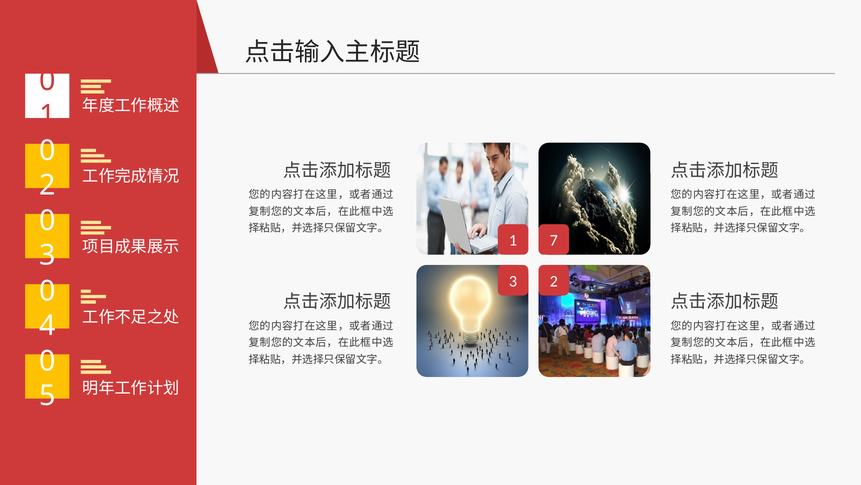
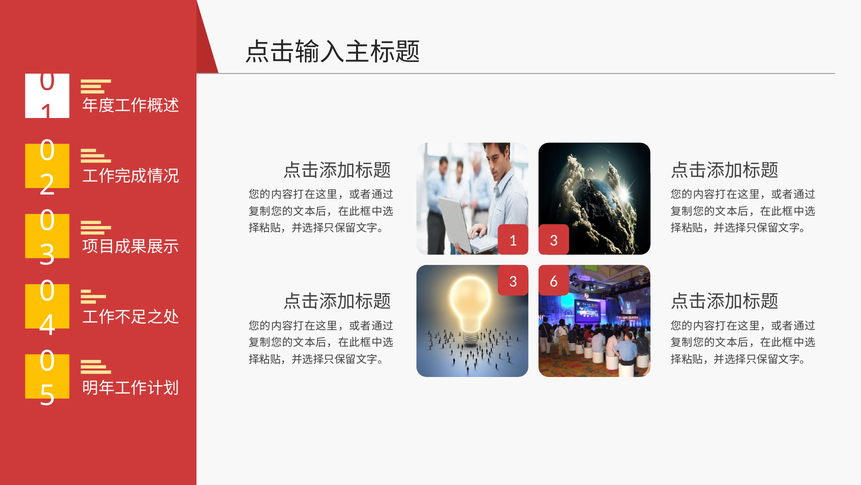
1 7: 7 -> 3 (554, 240)
3 2: 2 -> 6 (554, 281)
